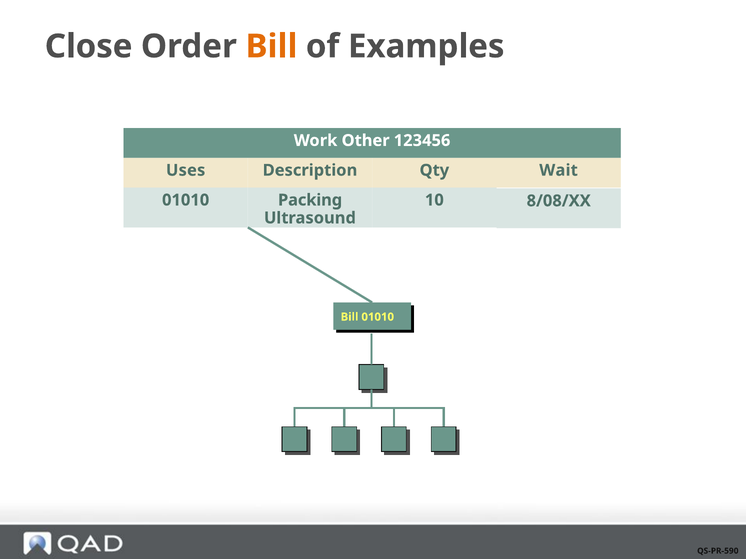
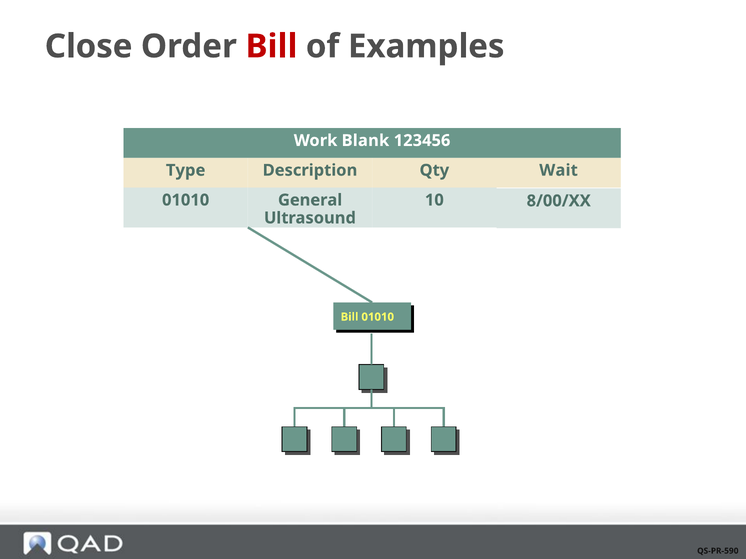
Bill colour: orange -> red (271, 46)
Other: Other -> Blank (365, 141)
Uses: Uses -> Type (186, 170)
Packing: Packing -> General (310, 200)
8/08/XX: 8/08/XX -> 8/00/XX (559, 201)
